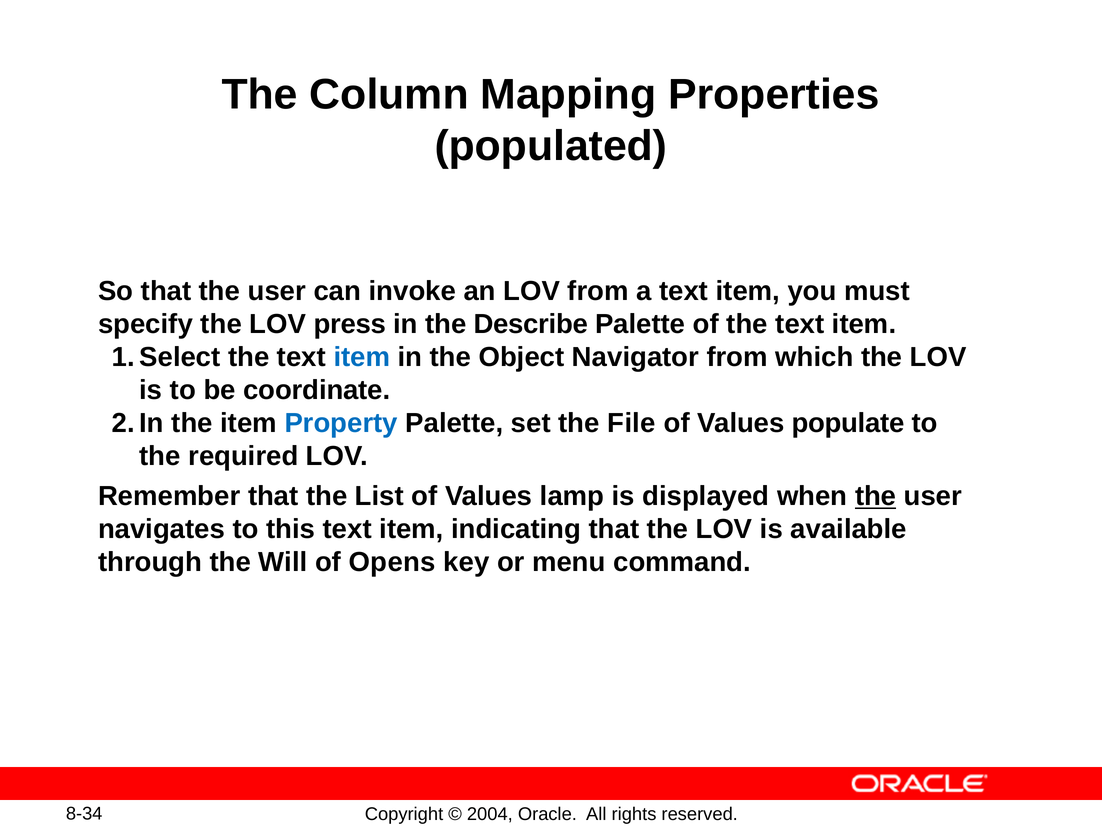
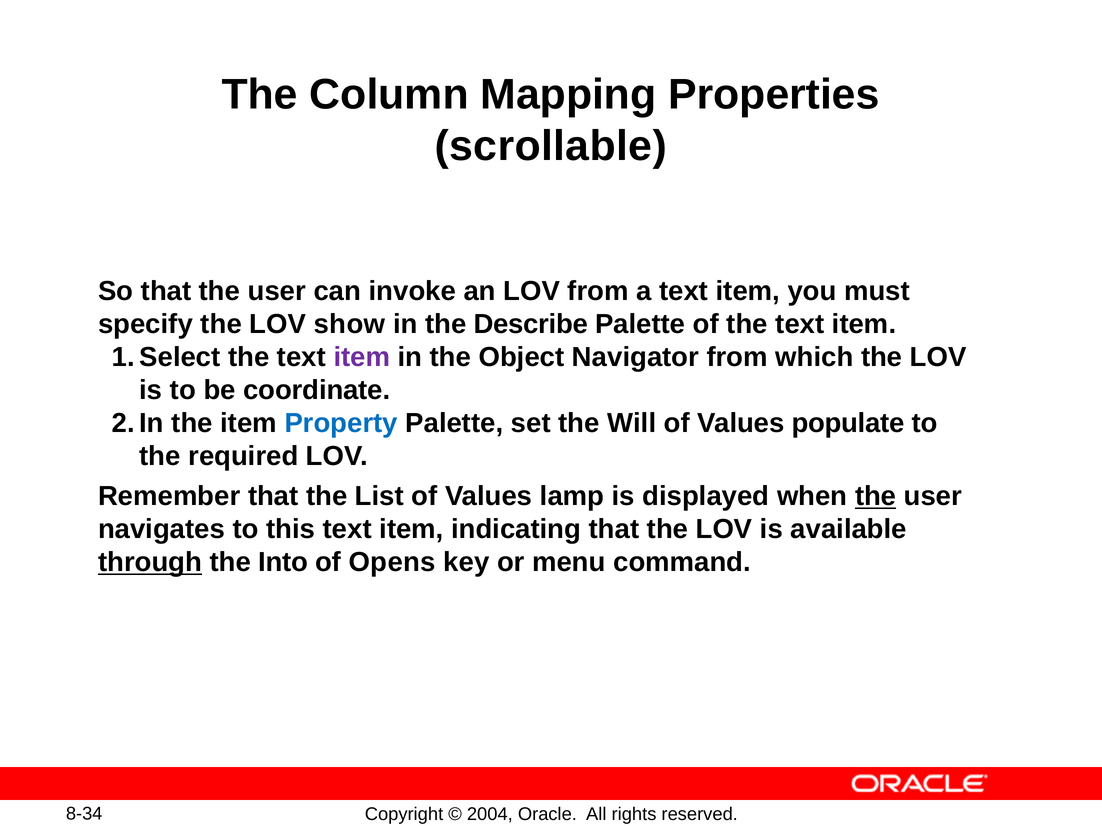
populated: populated -> scrollable (551, 146)
press: press -> show (349, 324)
item colour: blue -> purple (362, 357)
File: File -> Will (632, 424)
through underline: none -> present (150, 563)
Will: Will -> Into (283, 563)
